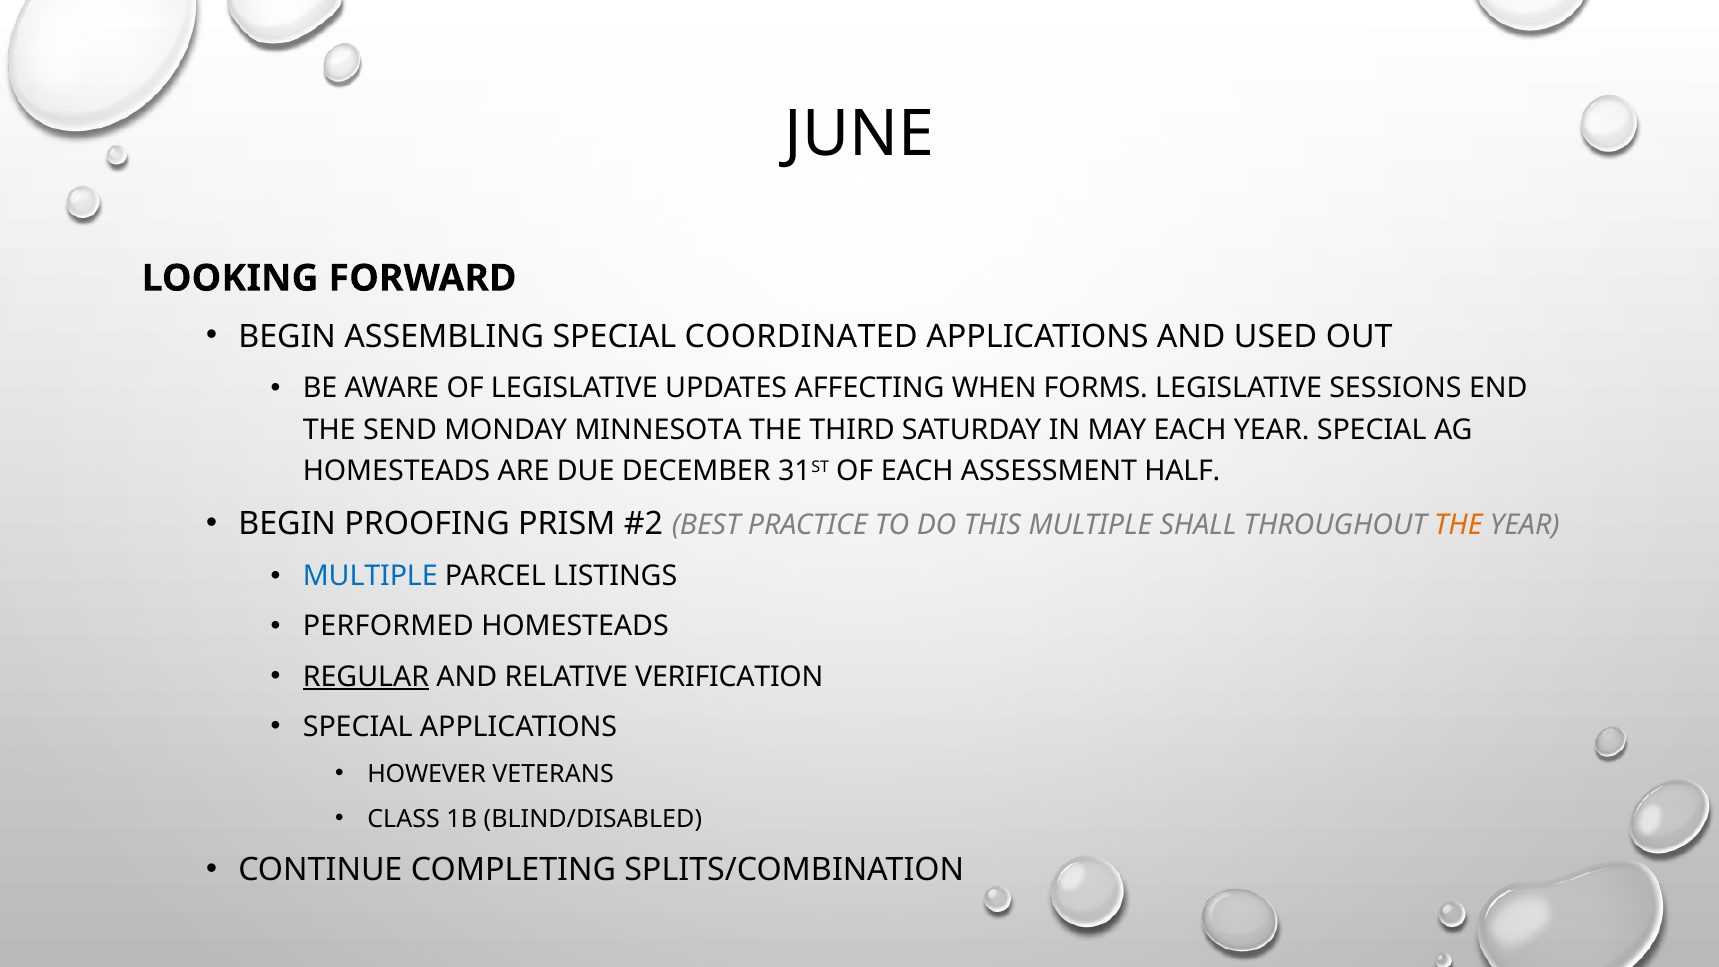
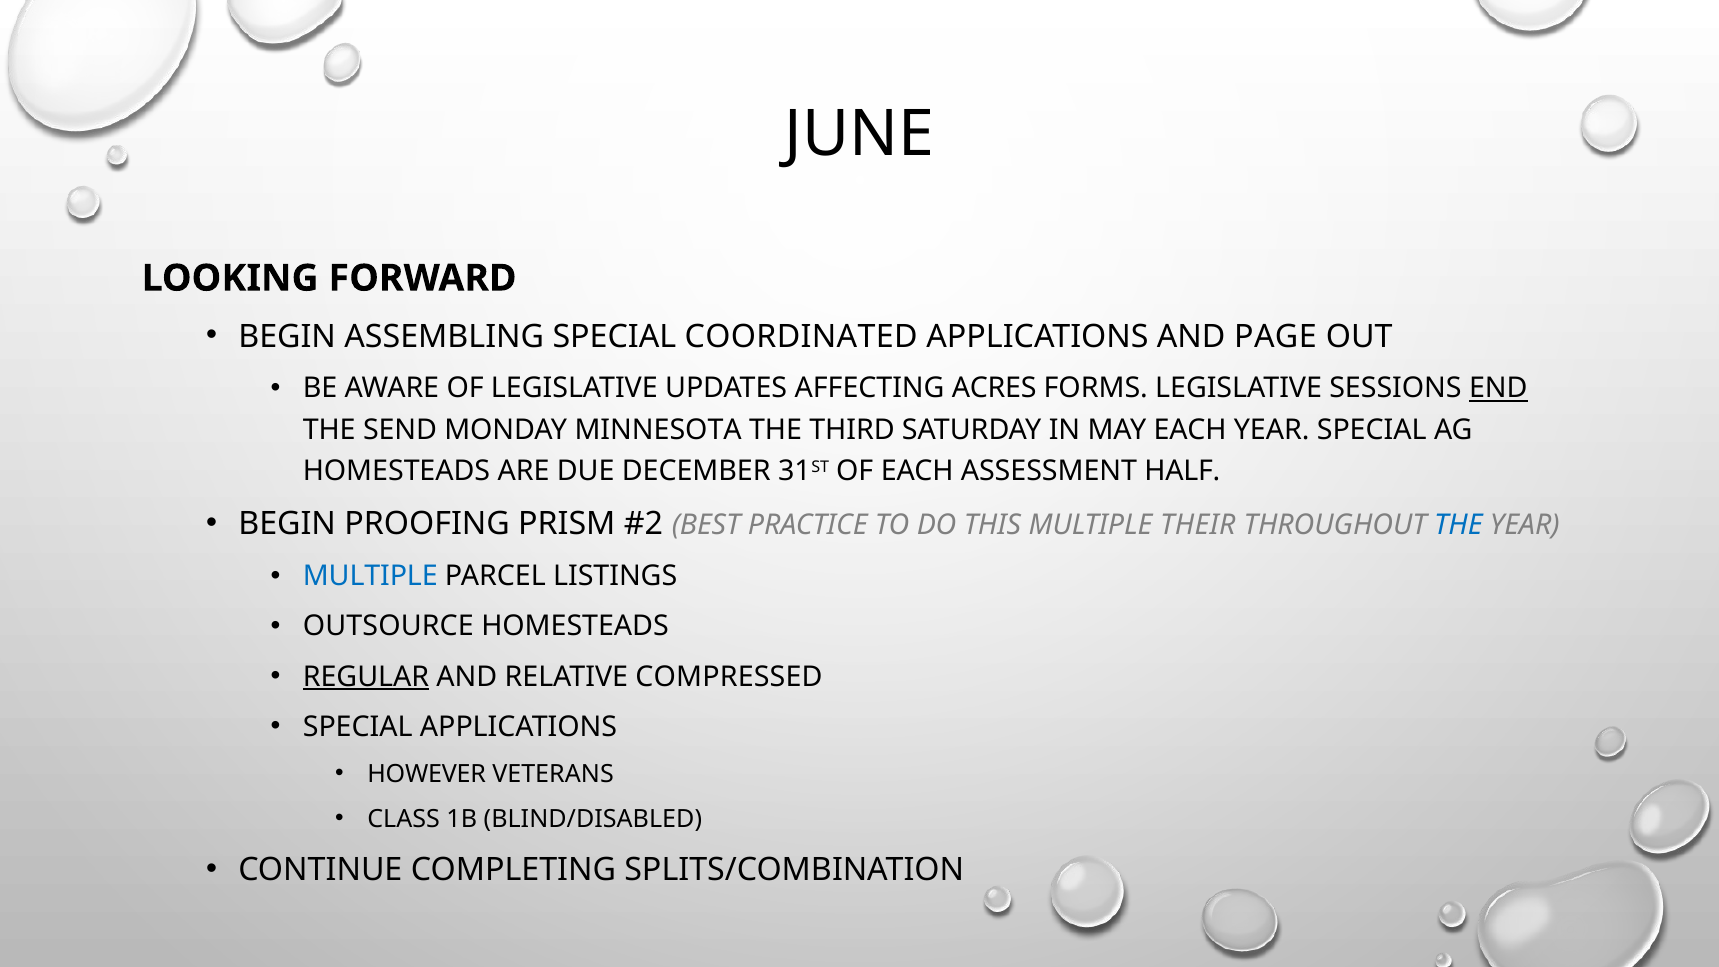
USED: USED -> PAGE (1275, 336)
WHEN: WHEN -> ACRES (994, 388)
END underline: none -> present (1498, 388)
SHALL: SHALL -> THEIR (1198, 525)
THE colour: orange -> blue (1458, 525)
PERFORMED: PERFORMED -> OUTSOURCE (388, 626)
VERIFICATION: VERIFICATION -> COMPRESSED (729, 677)
